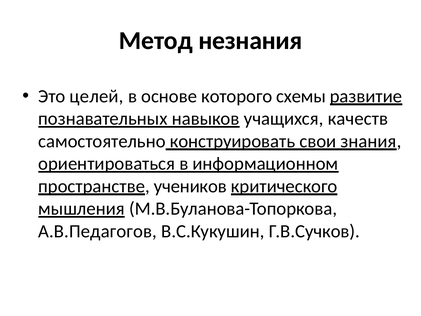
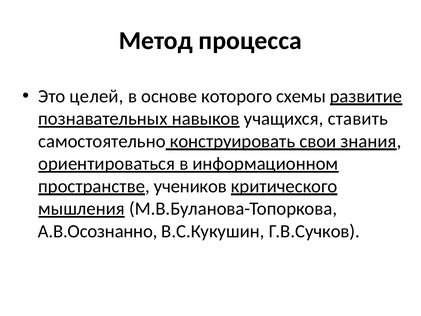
незнания: незнания -> процесса (250, 41)
качеств: качеств -> ставить (358, 119)
А.В.Педагогов: А.В.Педагогов -> А.В.Осознанно (98, 231)
